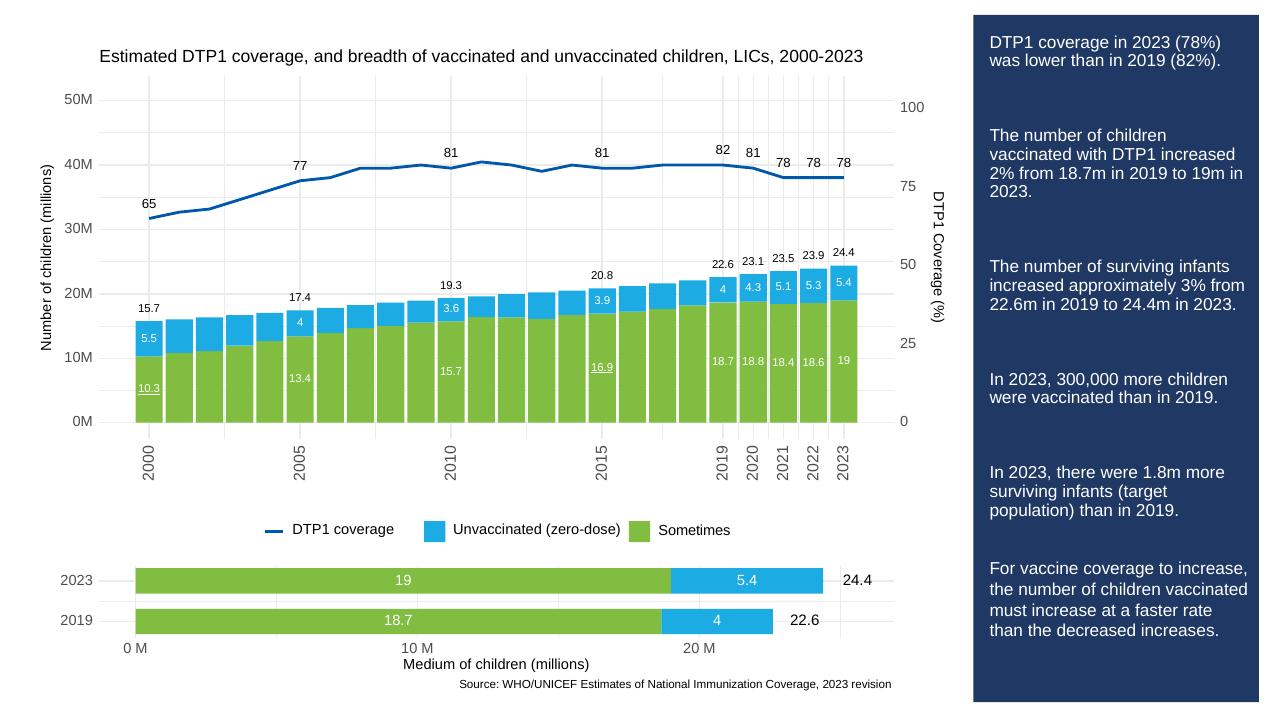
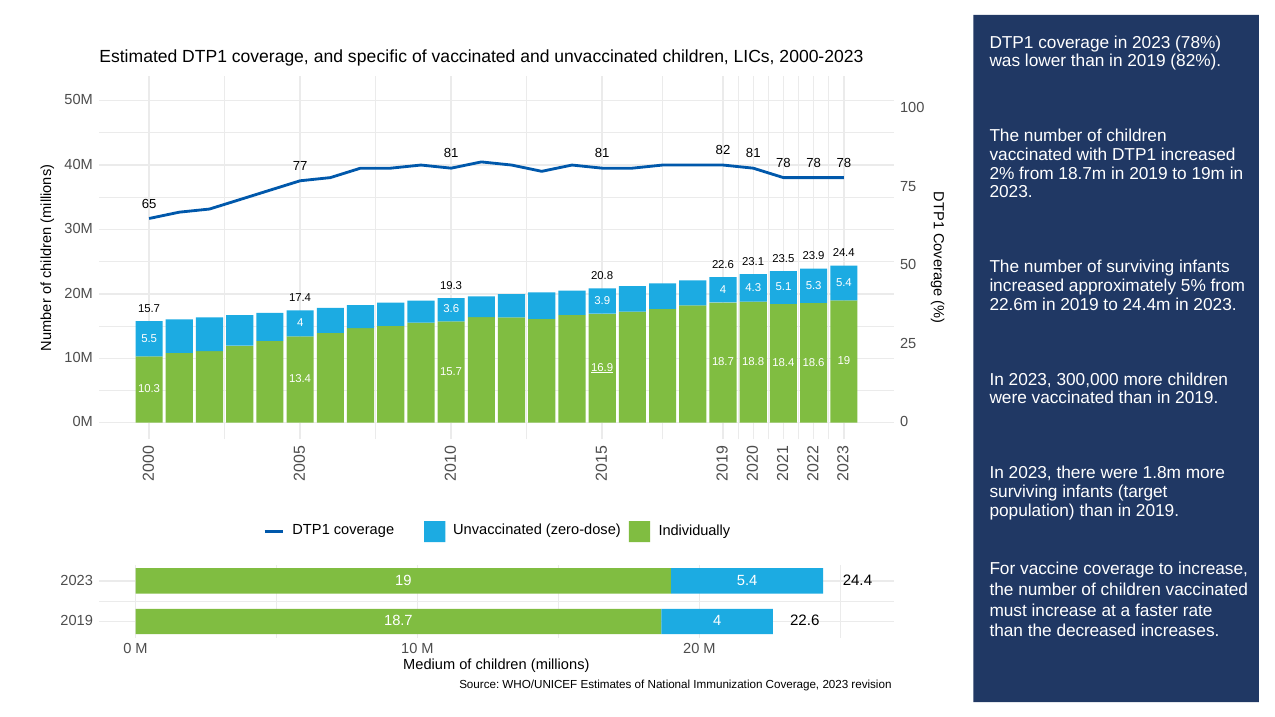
breadth: breadth -> specific (378, 57)
3%: 3% -> 5% (1193, 286)
10.3 underline: present -> none (149, 389)
Sometimes: Sometimes -> Individually (694, 531)
